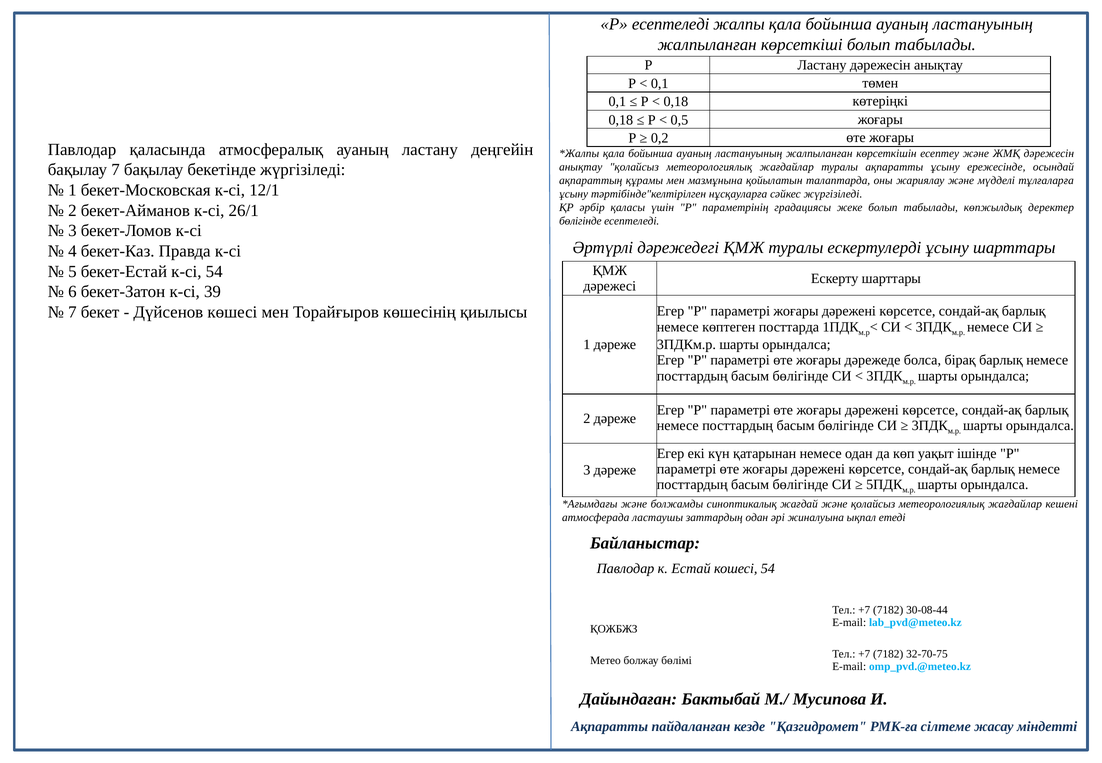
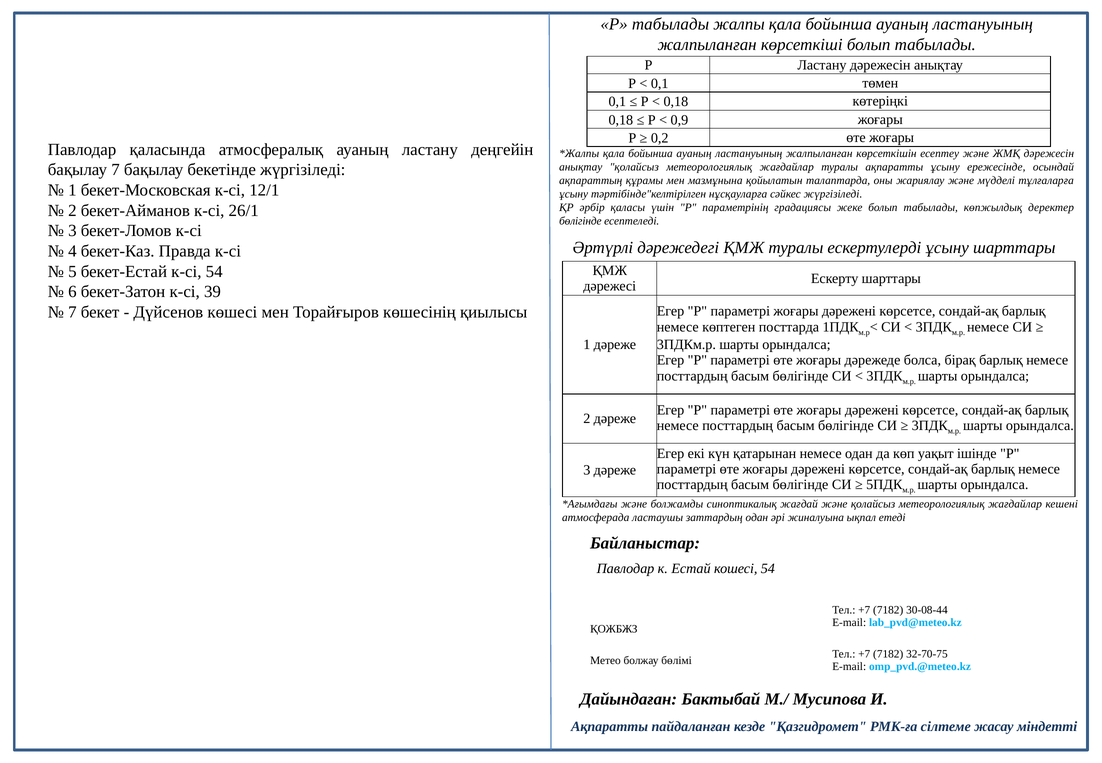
Р есептеледі: есептеледі -> табылады (671, 24)
0,5: 0,5 -> 0,9 (679, 120)
